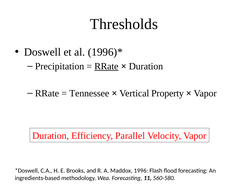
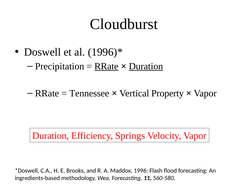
Thresholds: Thresholds -> Cloudburst (124, 24)
Duration underline: none -> present (146, 66)
Parallel: Parallel -> Springs (130, 136)
